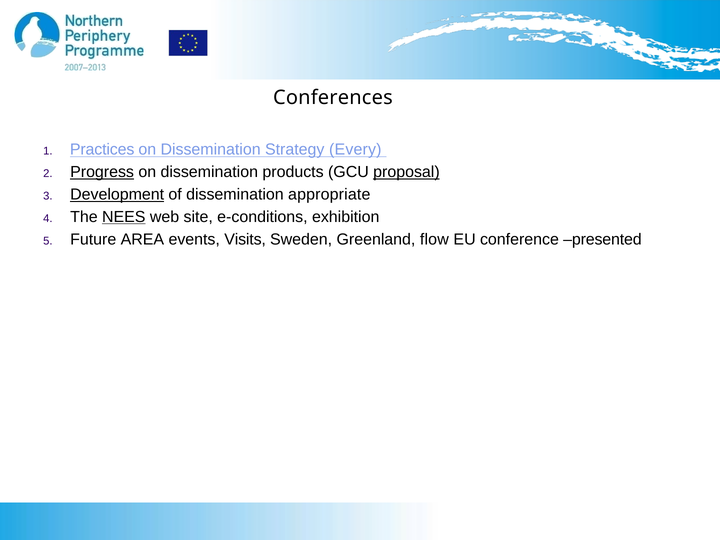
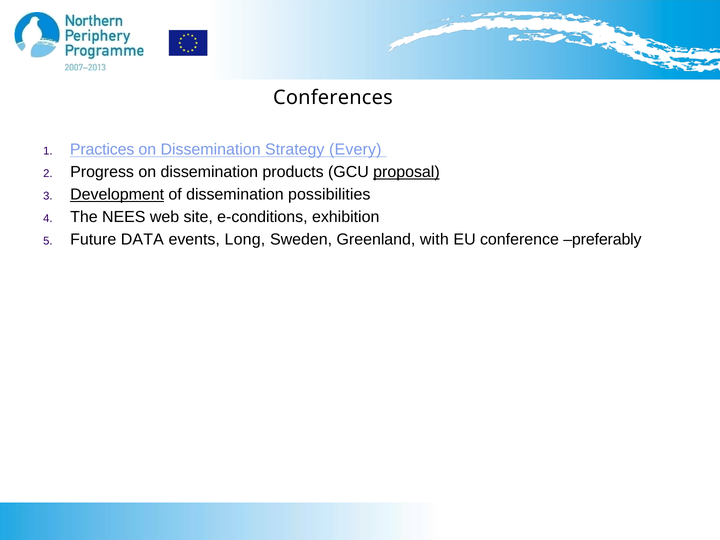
Progress underline: present -> none (102, 172)
appropriate: appropriate -> possibilities (329, 194)
NEES underline: present -> none (124, 217)
AREA: AREA -> DATA (142, 239)
Visits: Visits -> Long (245, 239)
flow: flow -> with (434, 239)
presented: presented -> preferably (602, 239)
